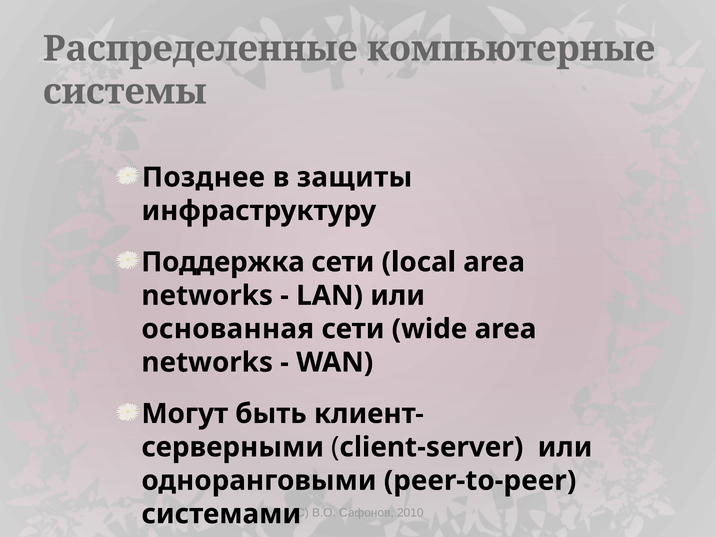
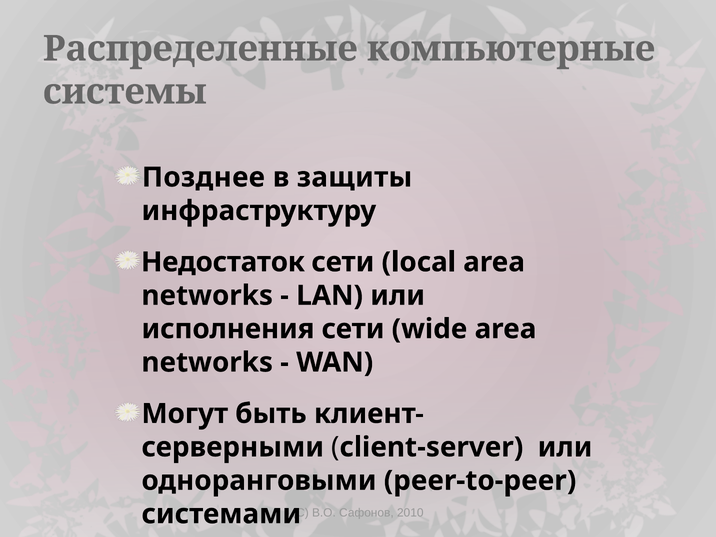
Поддержка: Поддержка -> Недостаток (223, 262)
основанная: основанная -> исполнения (228, 329)
